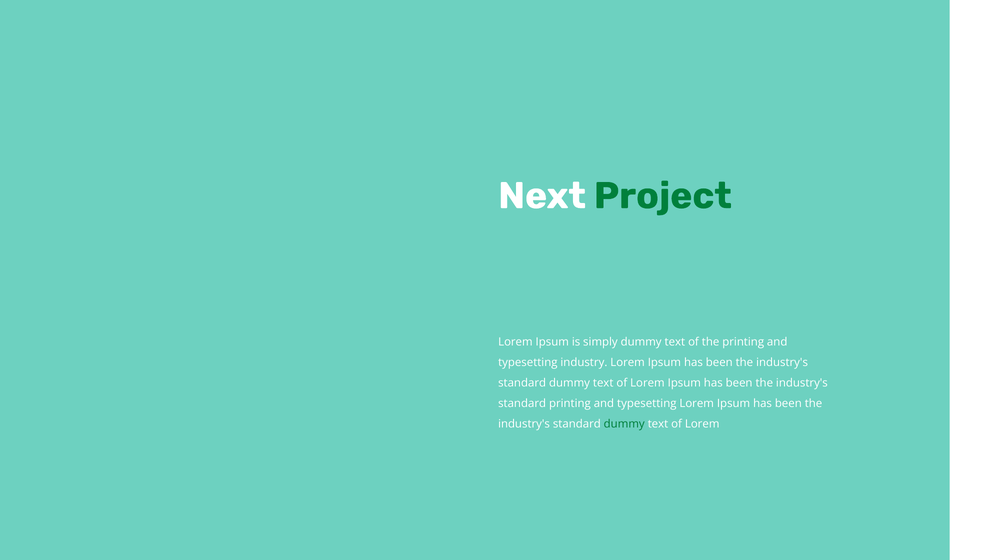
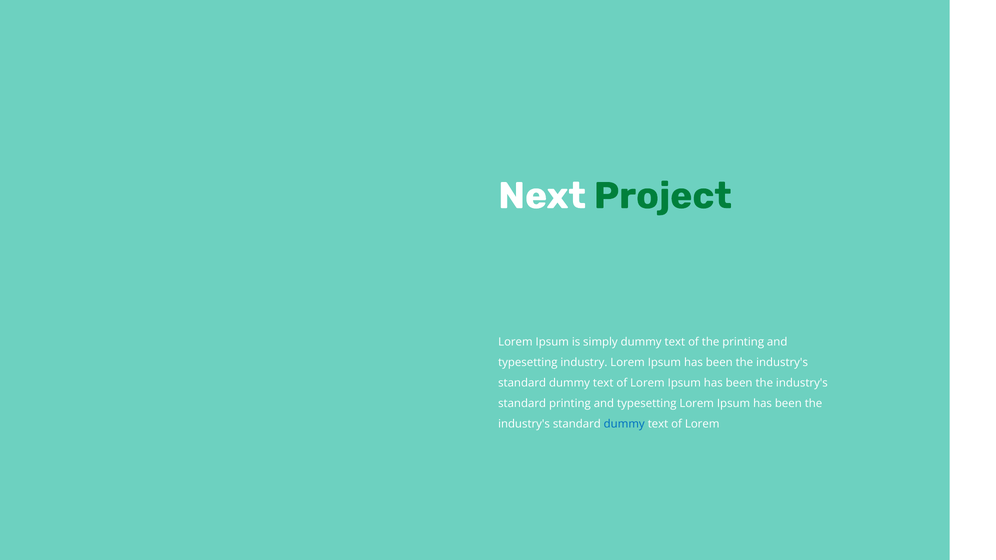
dummy colour: green -> blue (624, 424)
